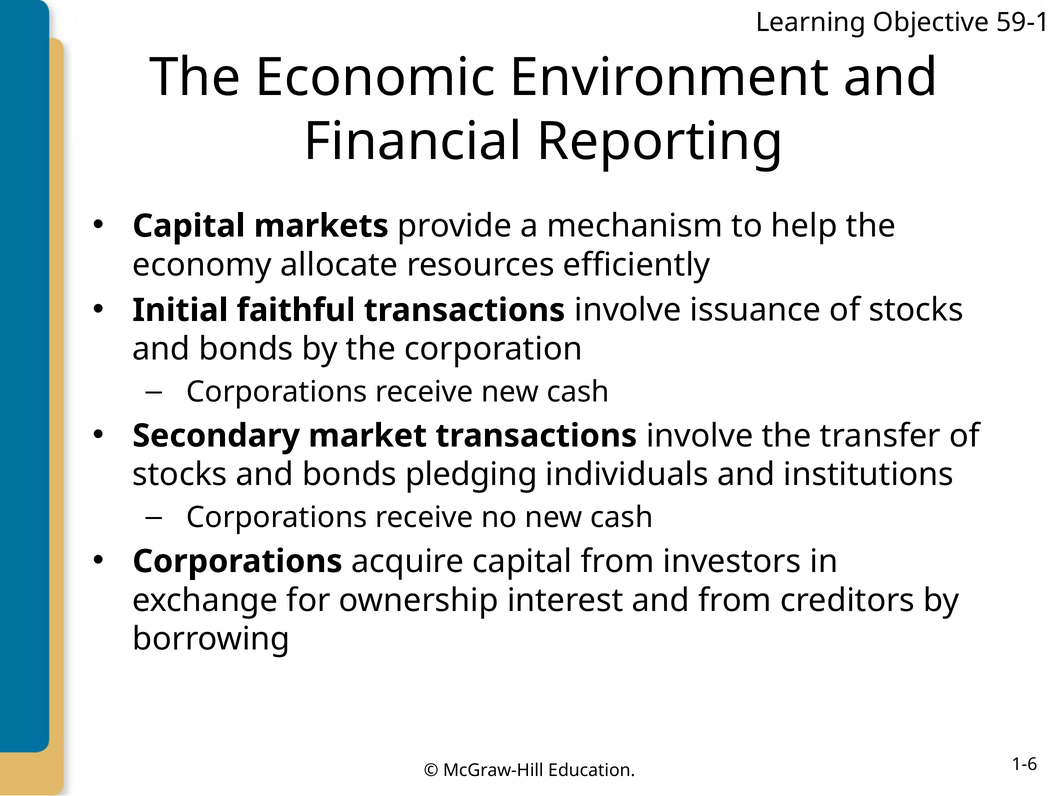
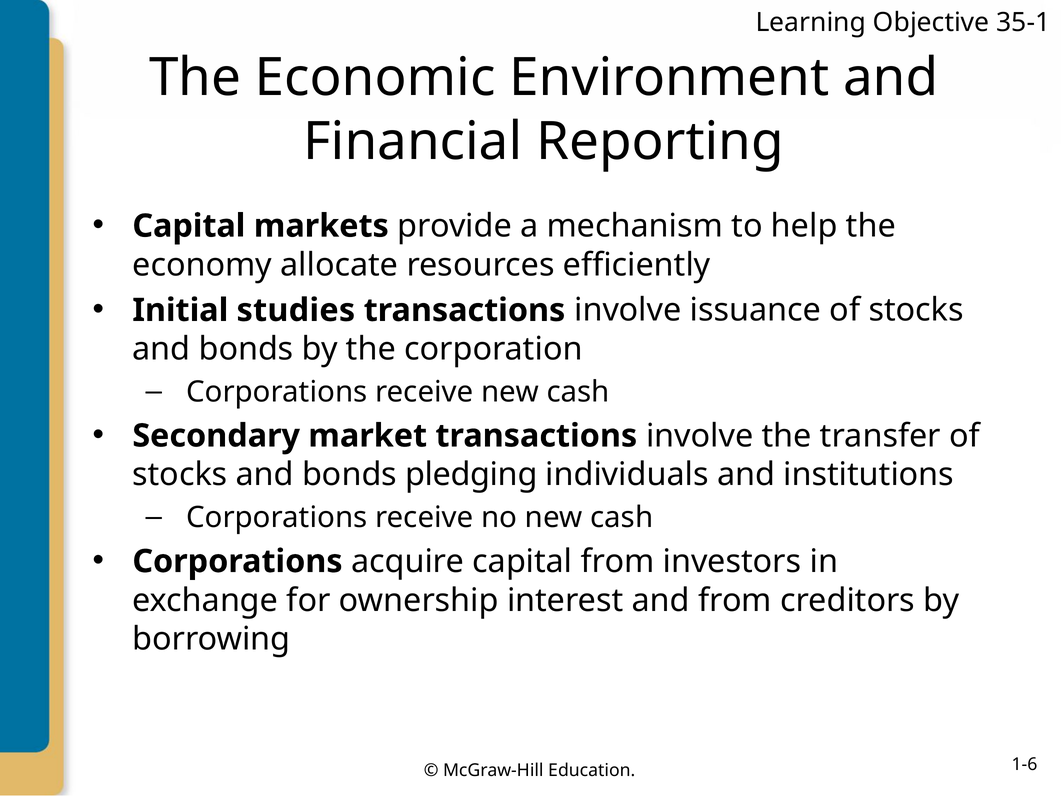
59-1: 59-1 -> 35-1 (1023, 23)
faithful: faithful -> studies (296, 310)
